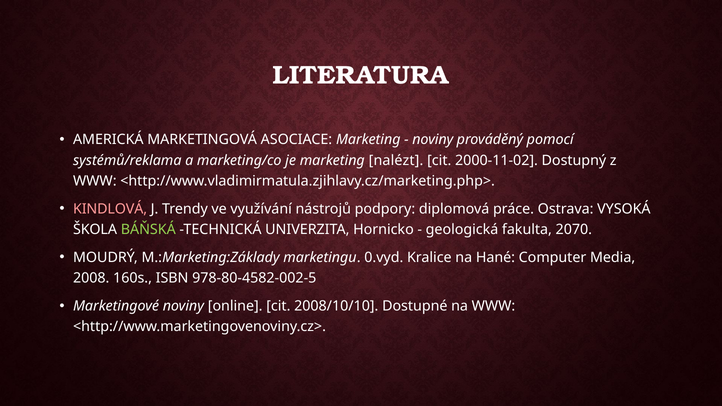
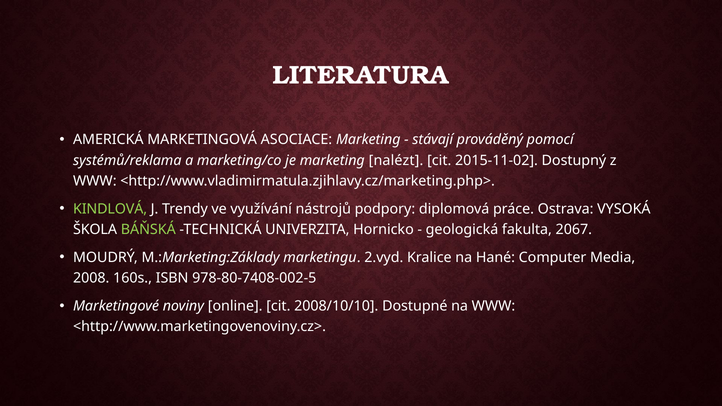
noviny: noviny -> stávají (433, 140)
2000-11-02: 2000-11-02 -> 2015-11-02 (497, 160)
KINDLOVÁ colour: pink -> light green (110, 209)
2070: 2070 -> 2067 (574, 230)
0.vyd: 0.vyd -> 2.vyd (384, 258)
978-80-4582-002-5: 978-80-4582-002-5 -> 978-80-7408-002-5 (254, 278)
